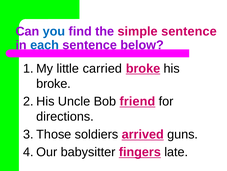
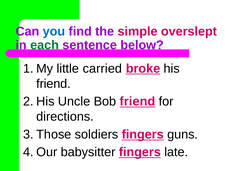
simple sentence: sentence -> overslept (189, 31)
each colour: blue -> green (45, 45)
broke: broke -> friend (54, 83)
soldiers arrived: arrived -> fingers (143, 134)
